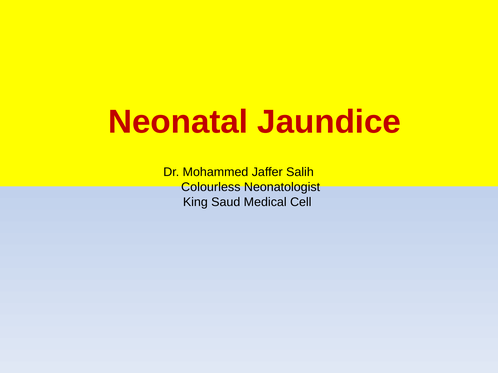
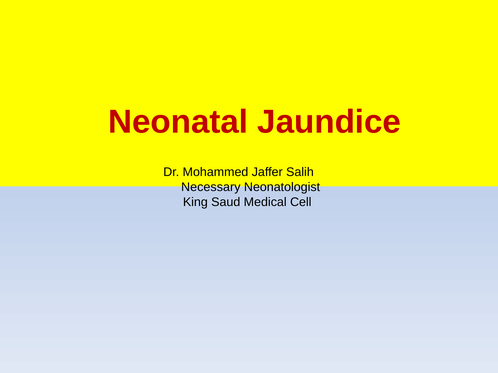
Colourless: Colourless -> Necessary (211, 187)
